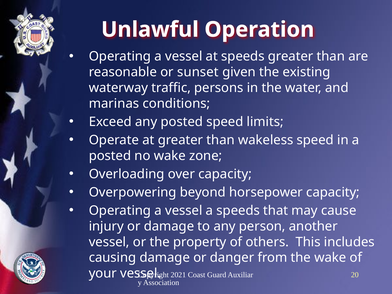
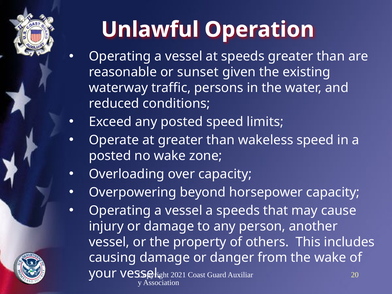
marinas: marinas -> reduced (114, 103)
